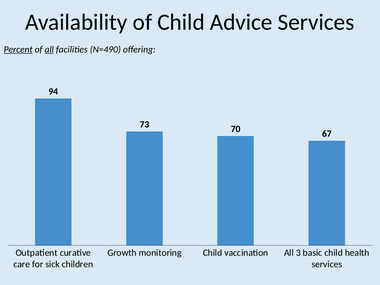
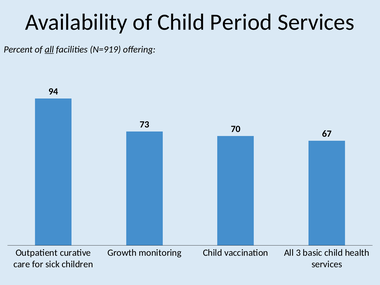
Advice: Advice -> Period (241, 22)
Percent underline: present -> none (18, 49)
N=490: N=490 -> N=919 (105, 49)
